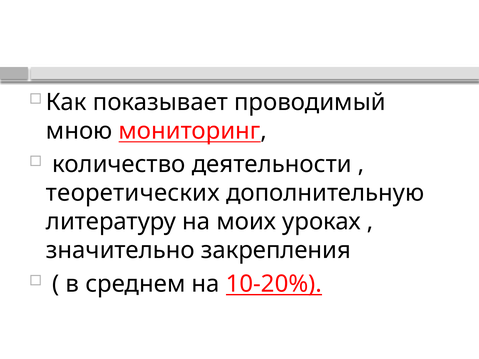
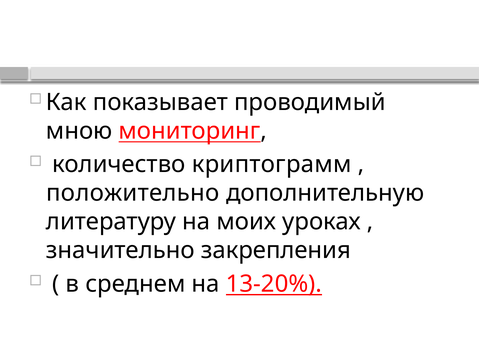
деятельности: деятельности -> криптограмм (272, 164)
теоретических: теоретических -> положительно (133, 193)
10-20%: 10-20% -> 13-20% (274, 284)
